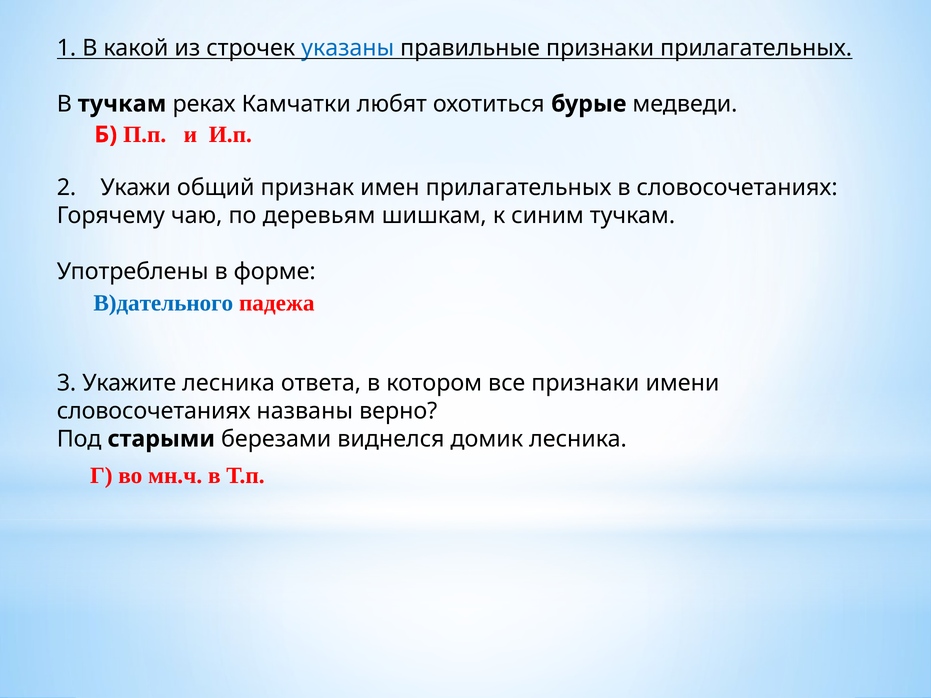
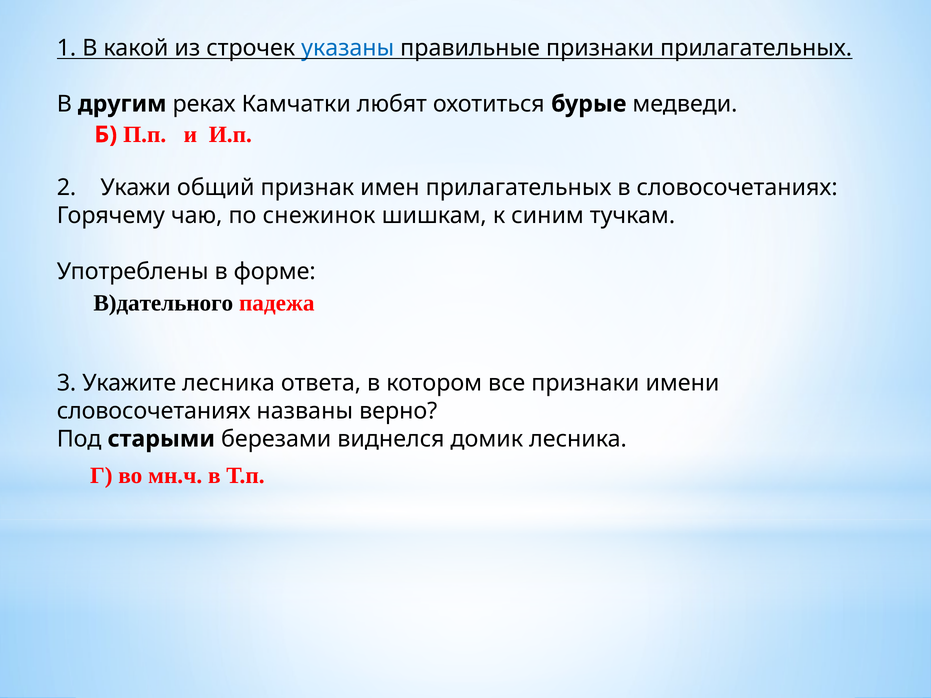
В тучкам: тучкам -> другим (122, 104)
деревьям: деревьям -> снежинок (319, 216)
В)дательного colour: blue -> black (163, 303)
